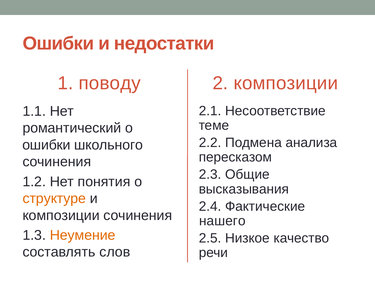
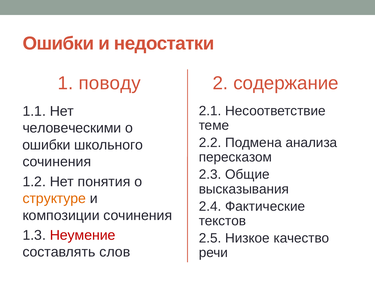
2 композиции: композиции -> содержание (286, 83)
романтический: романтический -> человеческими (72, 128)
нашего: нашего -> текстов (222, 221)
Неумение colour: orange -> red (83, 235)
